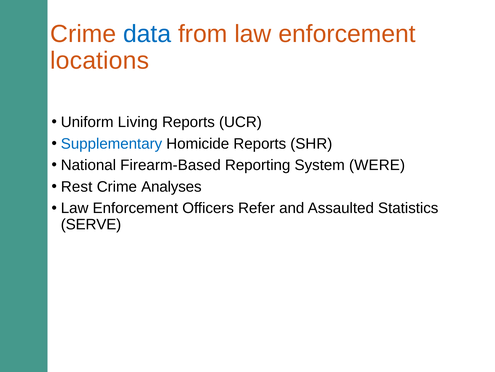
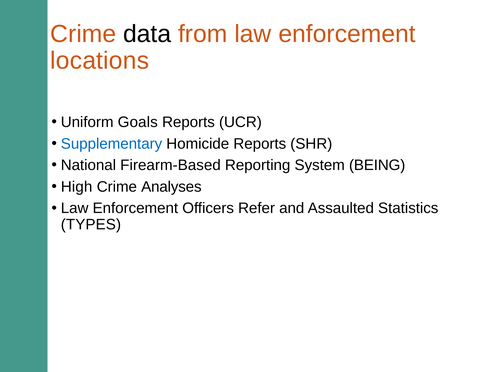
data colour: blue -> black (147, 34)
Living: Living -> Goals (138, 122)
WERE: WERE -> BEING (377, 165)
Rest: Rest -> High (77, 186)
SERVE: SERVE -> TYPES (91, 224)
